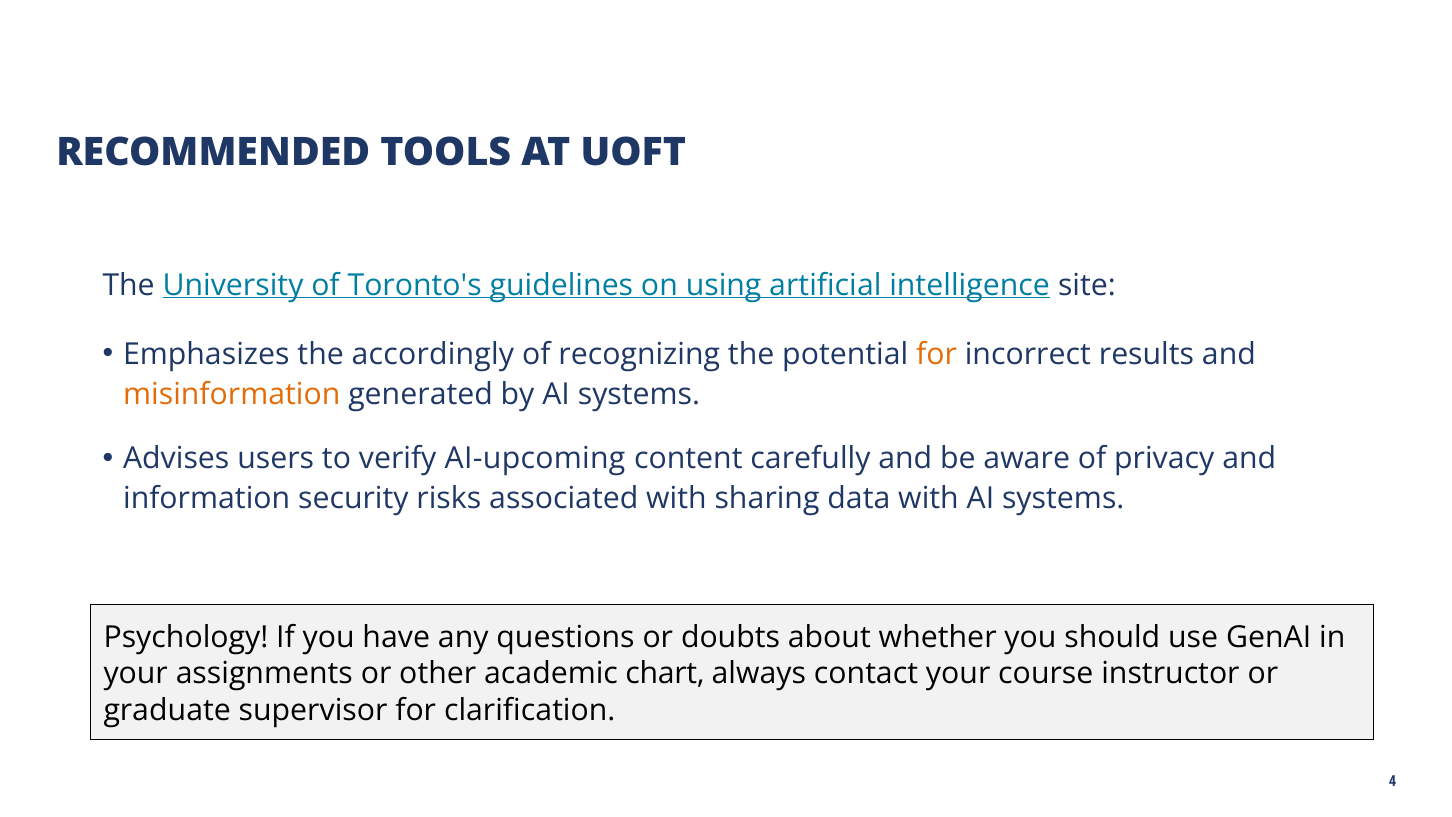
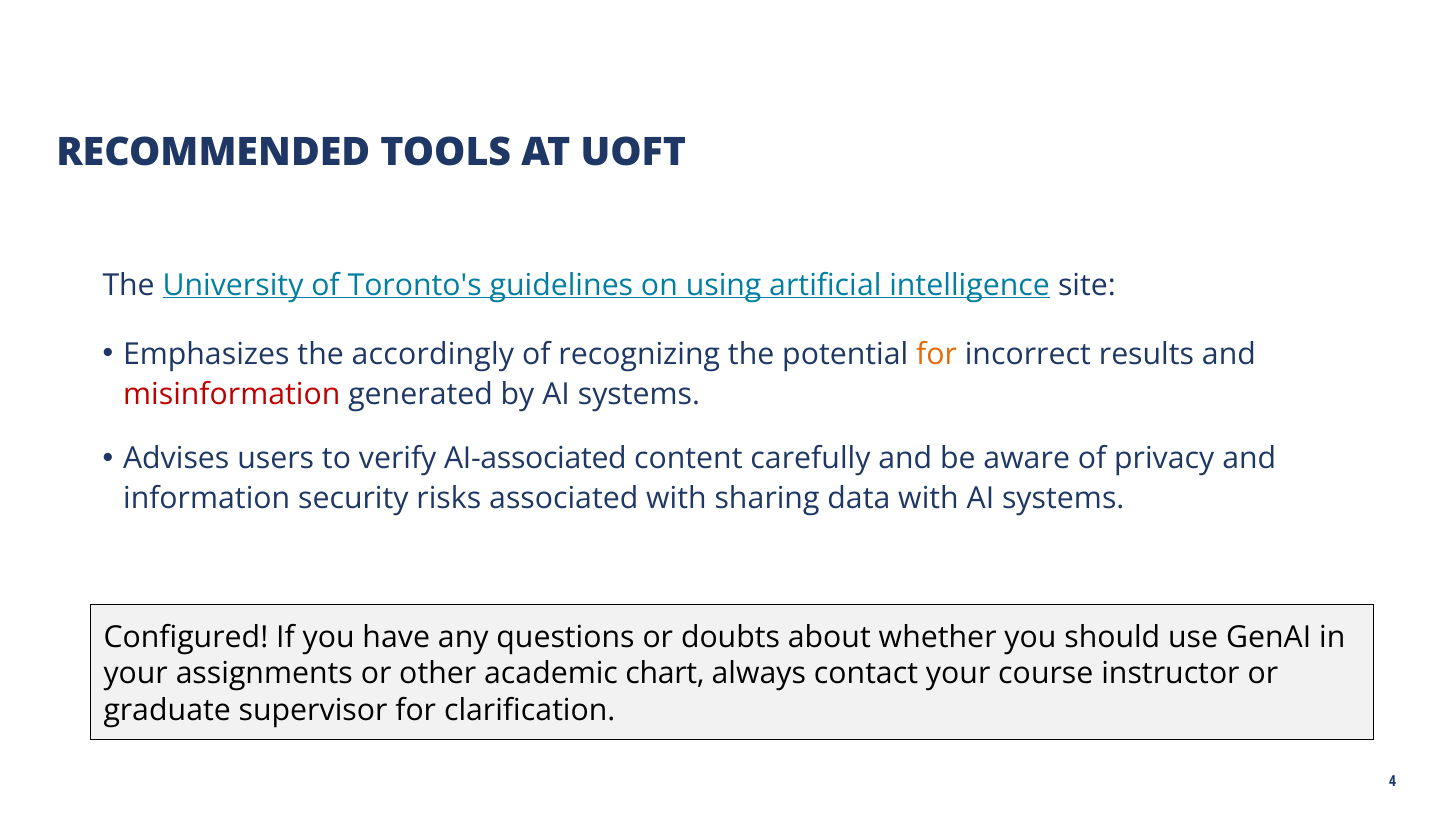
misinformation colour: orange -> red (232, 394)
AI-upcoming: AI-upcoming -> AI-associated (535, 459)
Psychology: Psychology -> Configured (186, 637)
